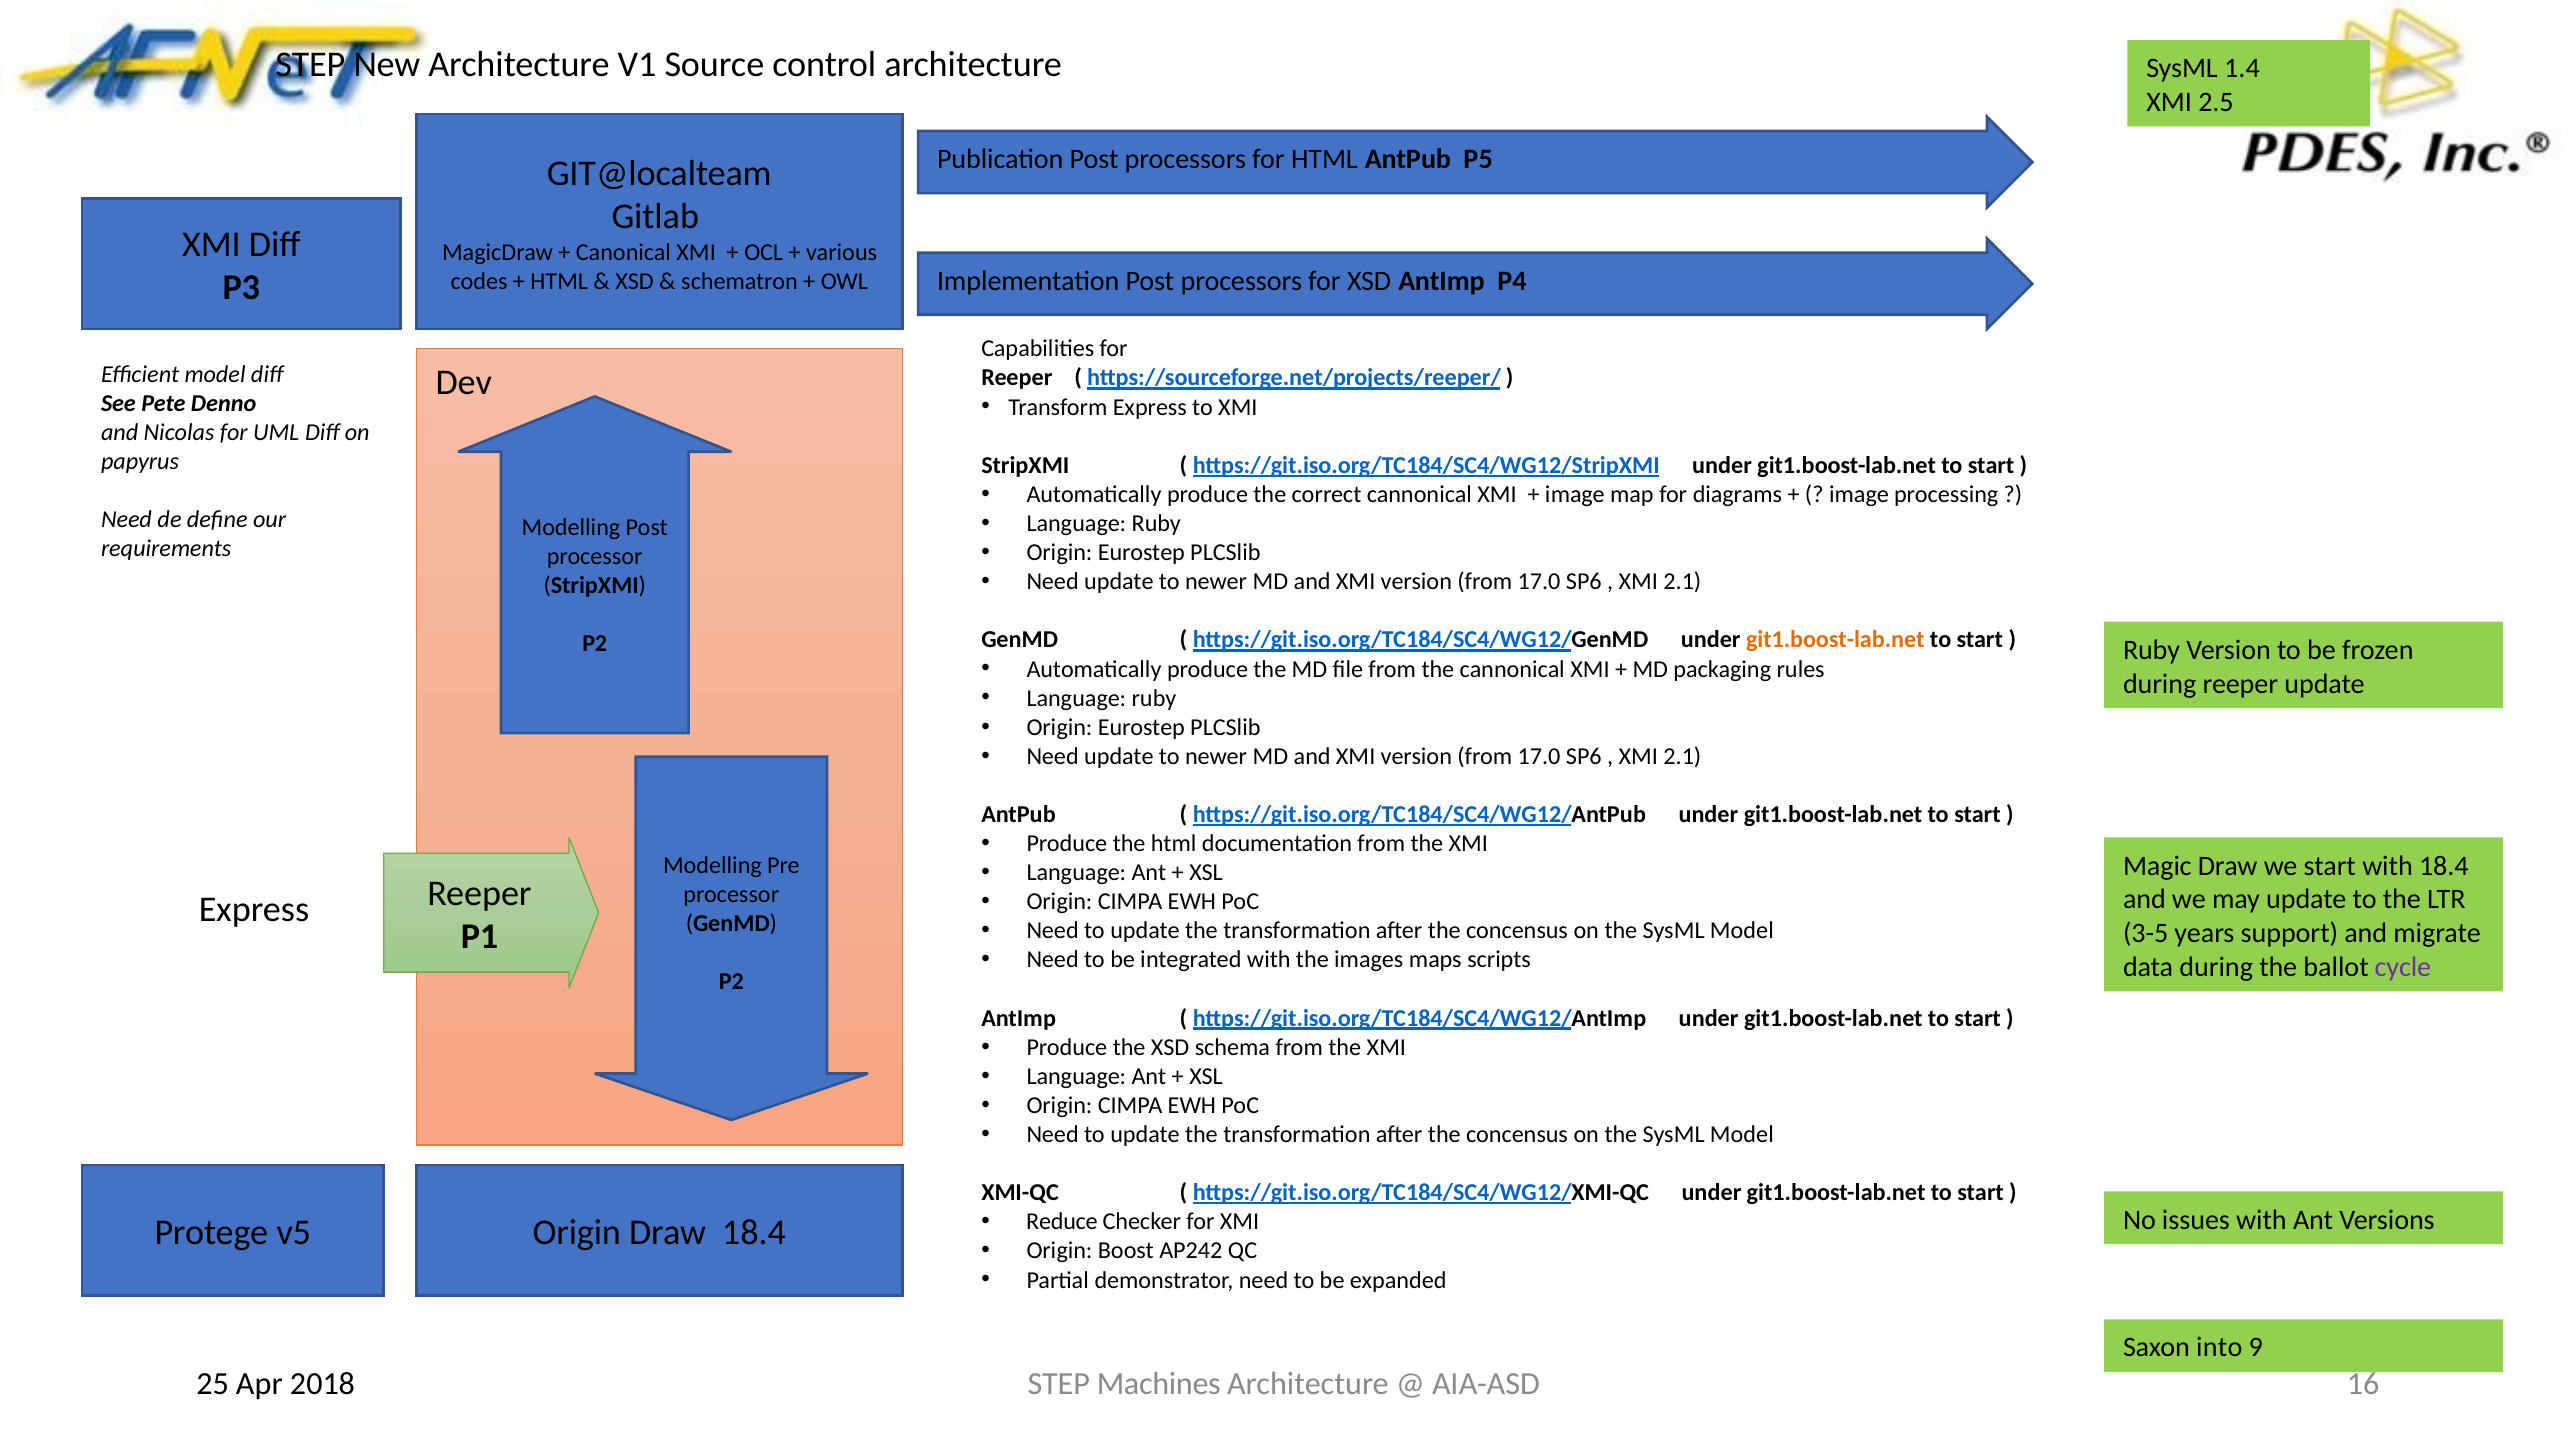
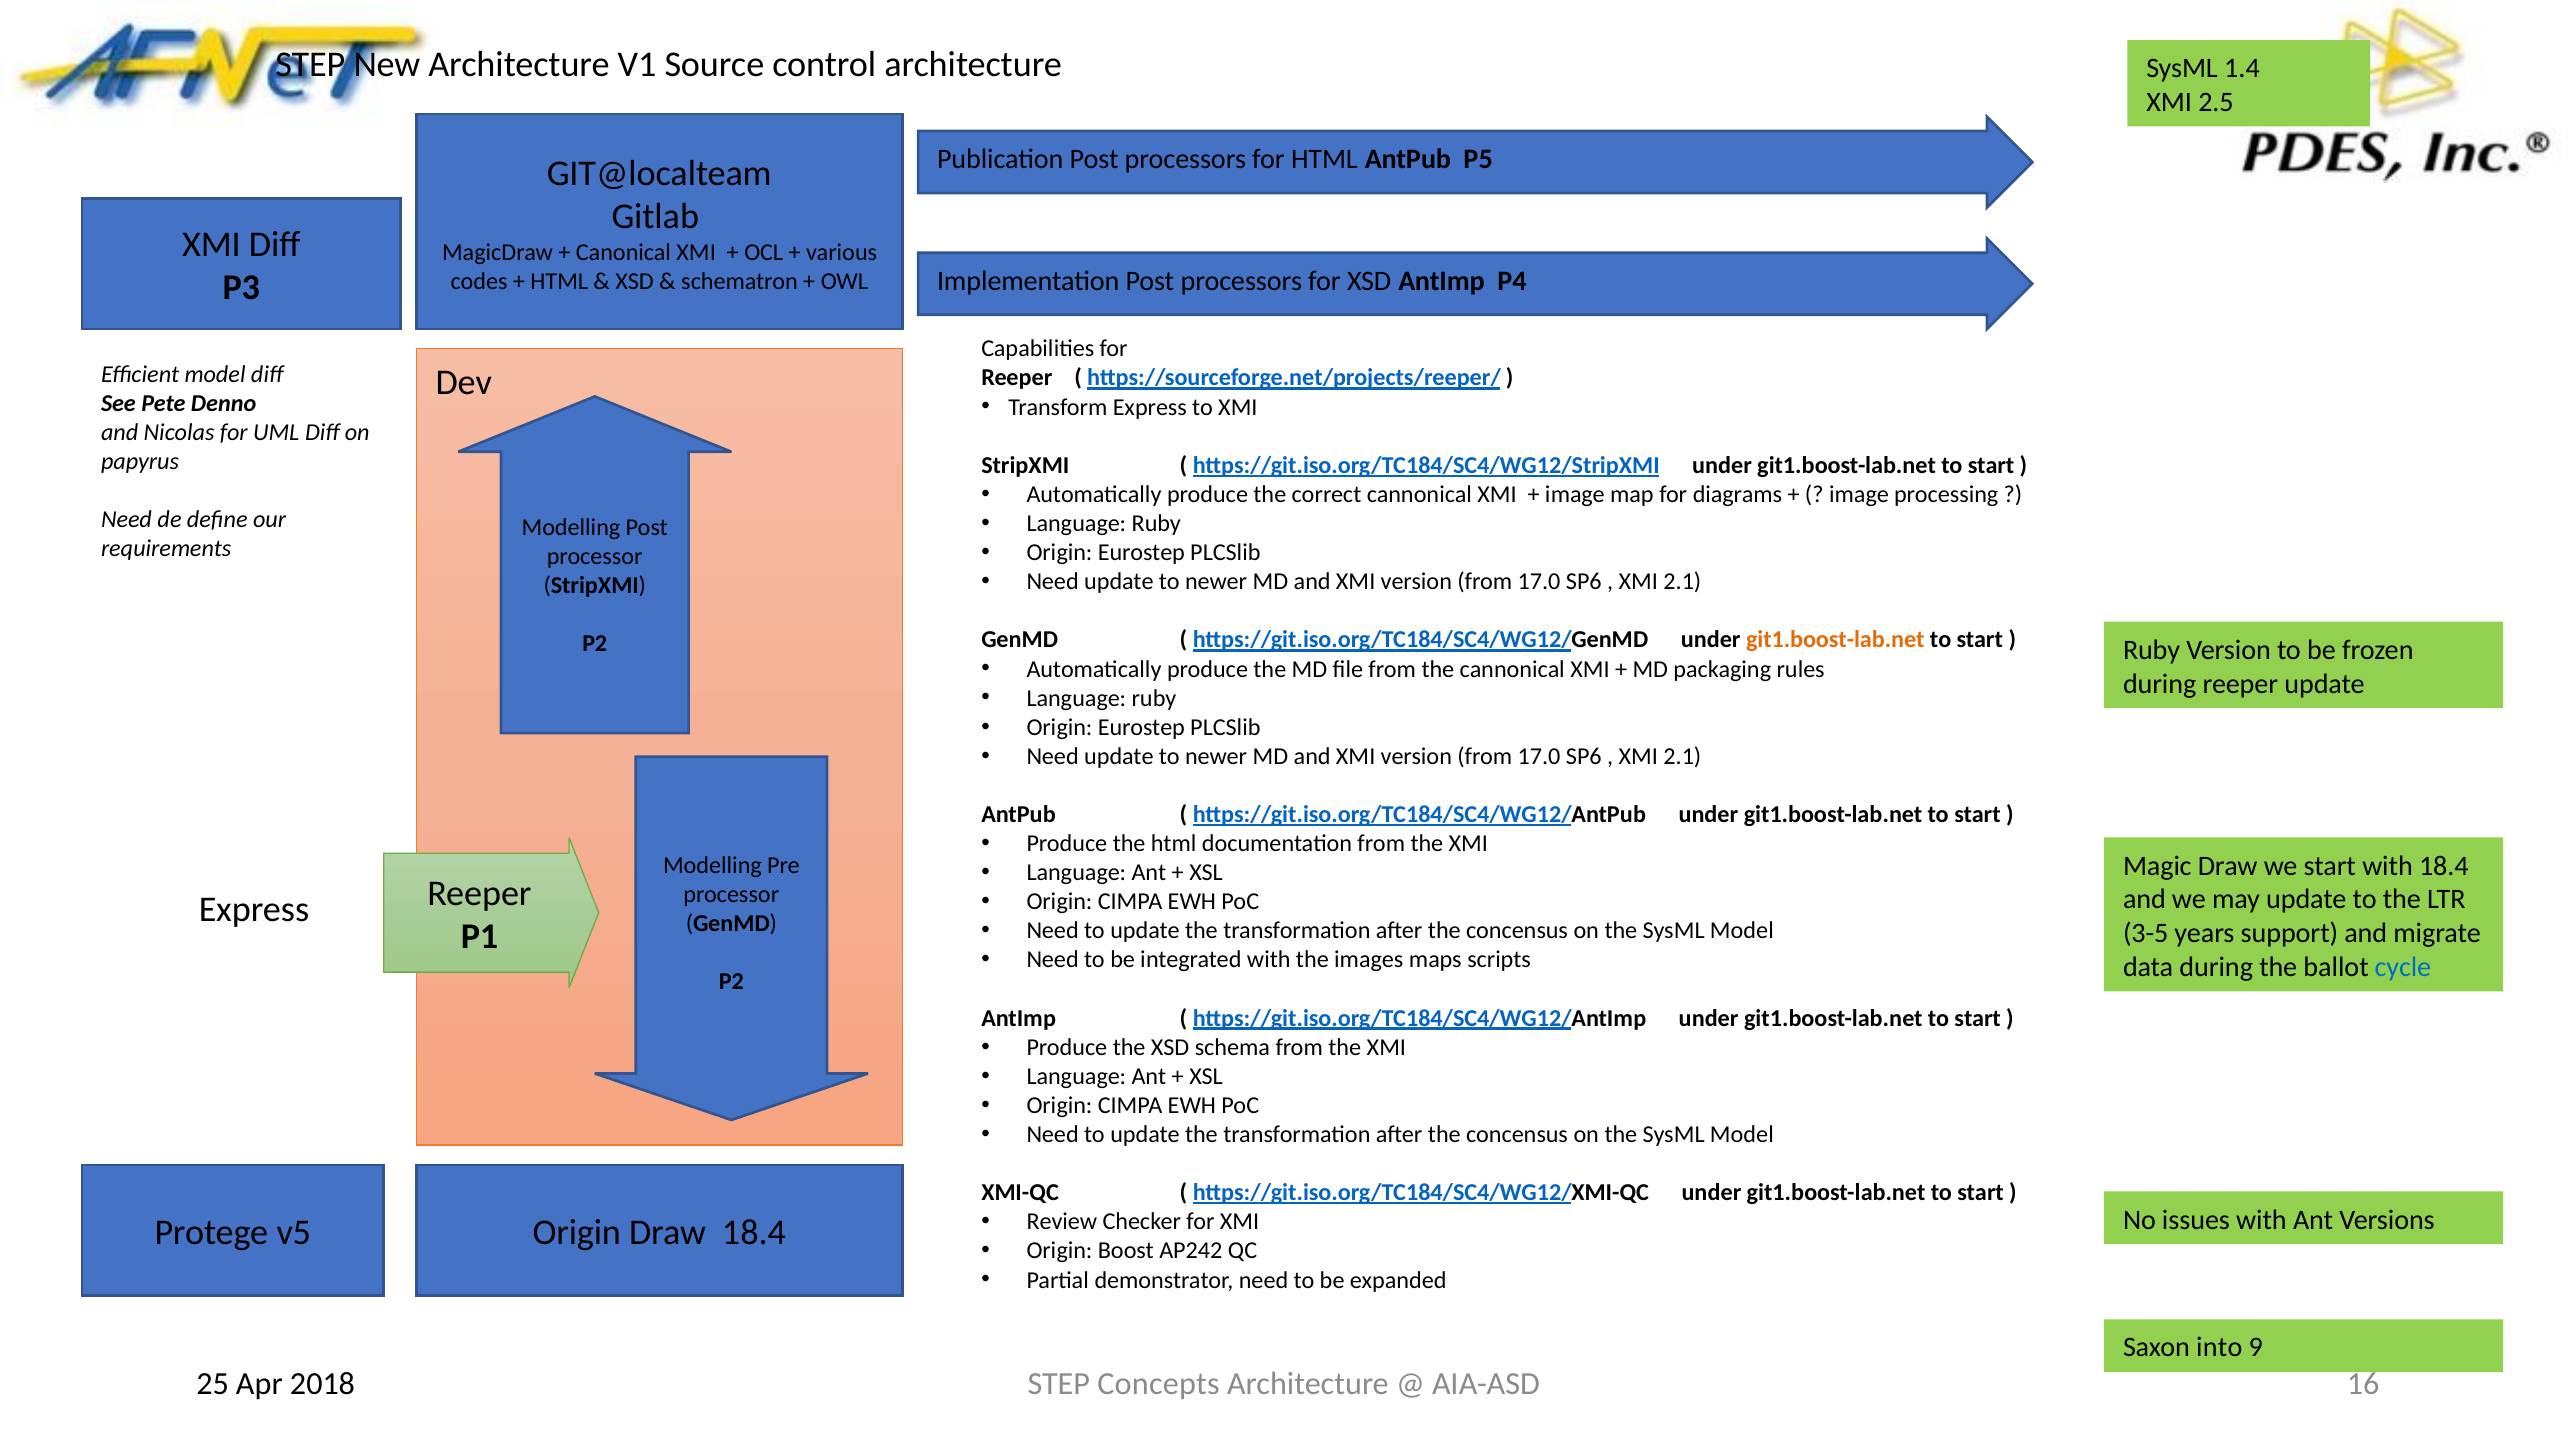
cycle colour: purple -> blue (2403, 967)
Reduce: Reduce -> Review (1062, 1222)
Machines: Machines -> Concepts (1159, 1383)
